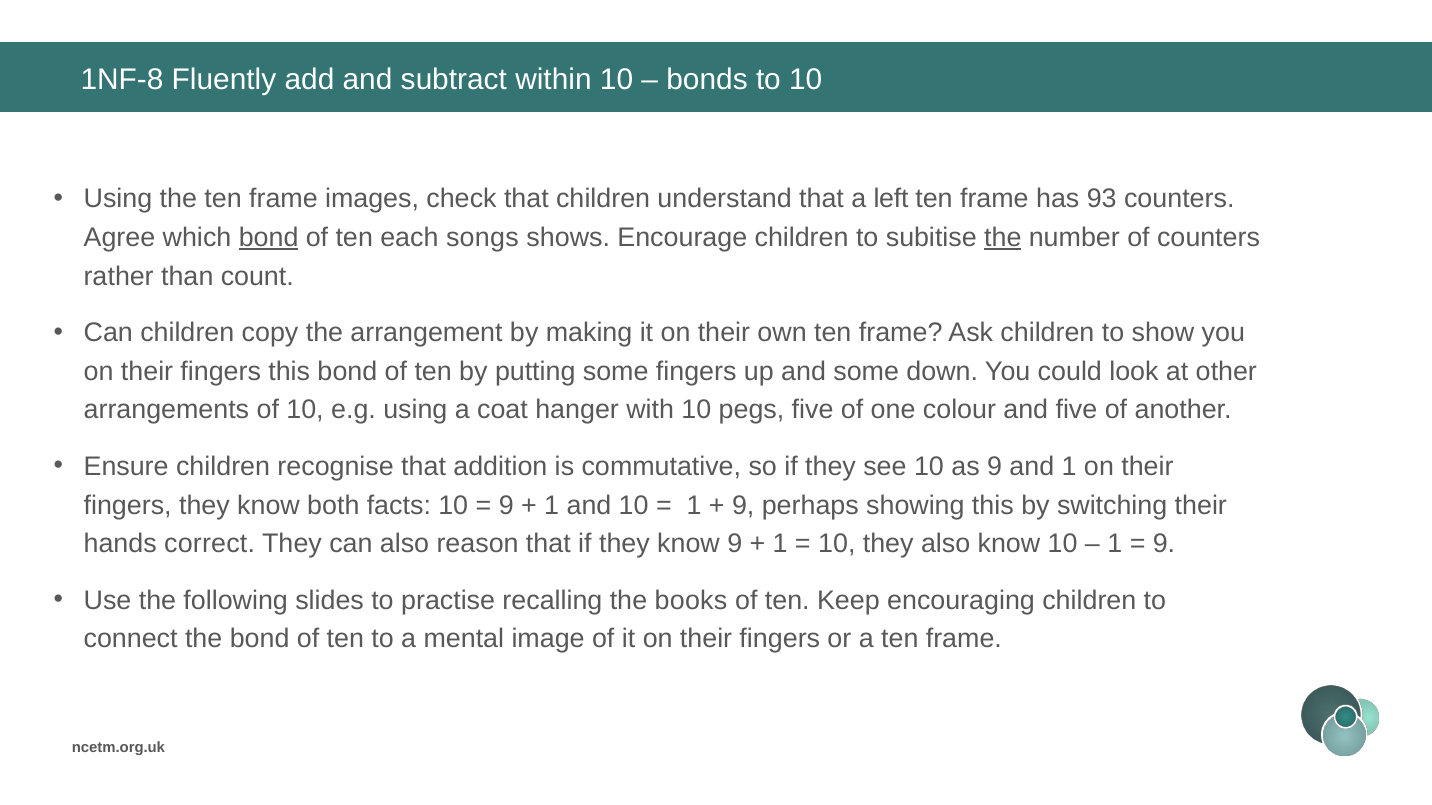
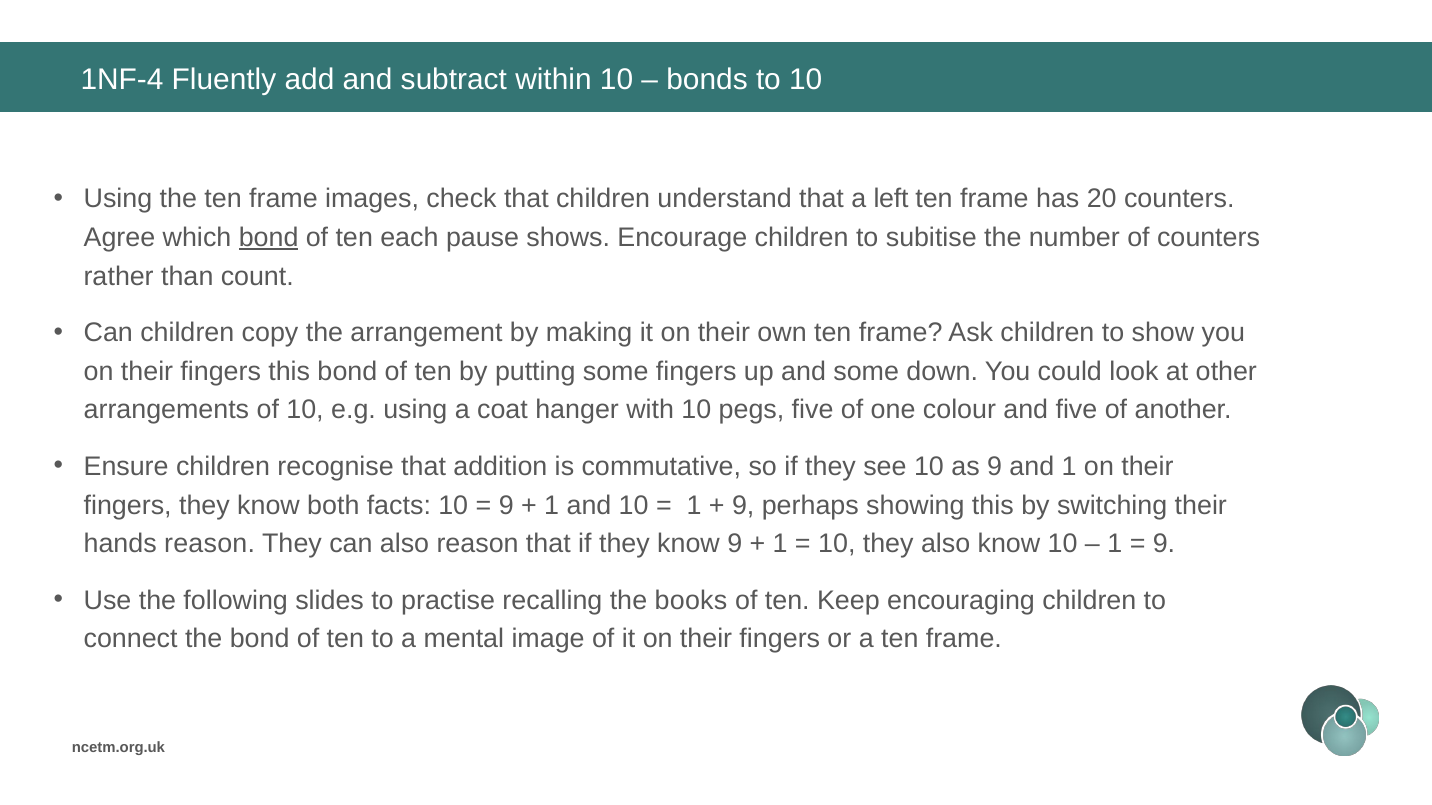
1NF-8: 1NF-8 -> 1NF-4 (122, 80)
93: 93 -> 20 (1102, 199)
songs: songs -> pause (483, 238)
the underline: present -> none (1003, 238)
hands correct: correct -> reason (210, 544)
